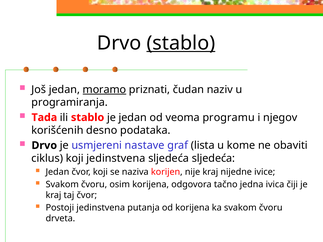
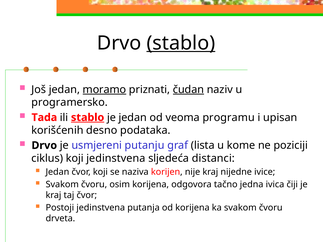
čudan underline: none -> present (188, 90)
programiranja: programiranja -> programersko (70, 103)
stablo underline: none -> present (88, 118)
njegov: njegov -> upisan (280, 118)
nastave: nastave -> putanju (145, 146)
obaviti: obaviti -> poziciji (291, 146)
sljedeća sljedeća: sljedeća -> distanci (213, 158)
